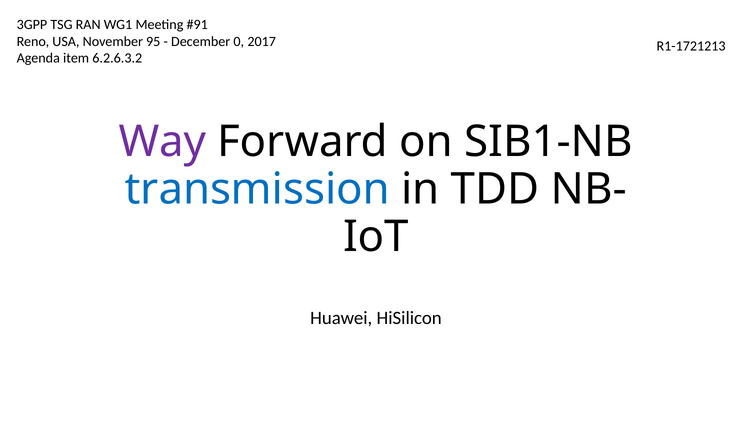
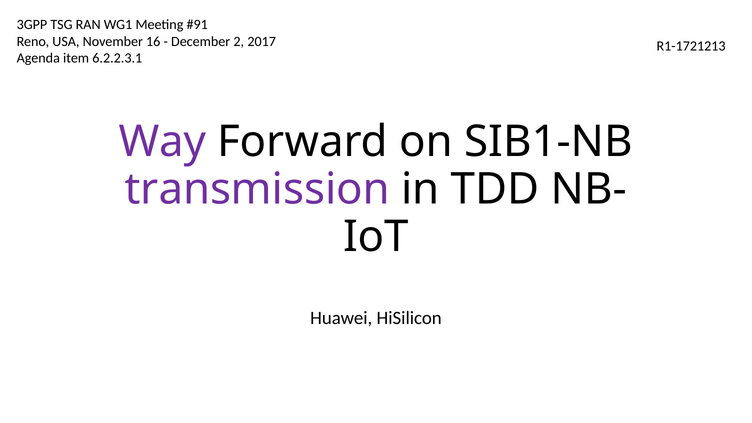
95: 95 -> 16 (153, 41)
0: 0 -> 2 (239, 41)
6.2.6.3.2: 6.2.6.3.2 -> 6.2.2.3.1 (117, 58)
transmission colour: blue -> purple (257, 189)
